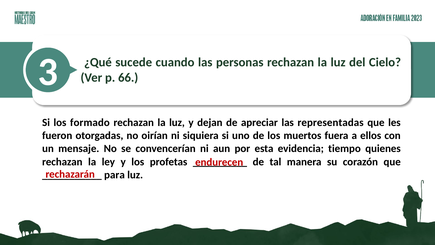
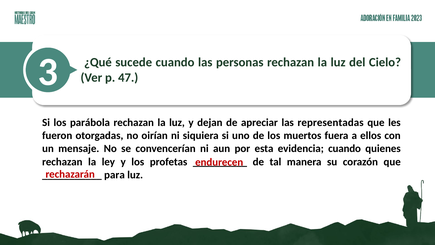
66: 66 -> 47 (128, 78)
formado: formado -> parábola (90, 122)
evidencia tiempo: tiempo -> cuando (345, 149)
